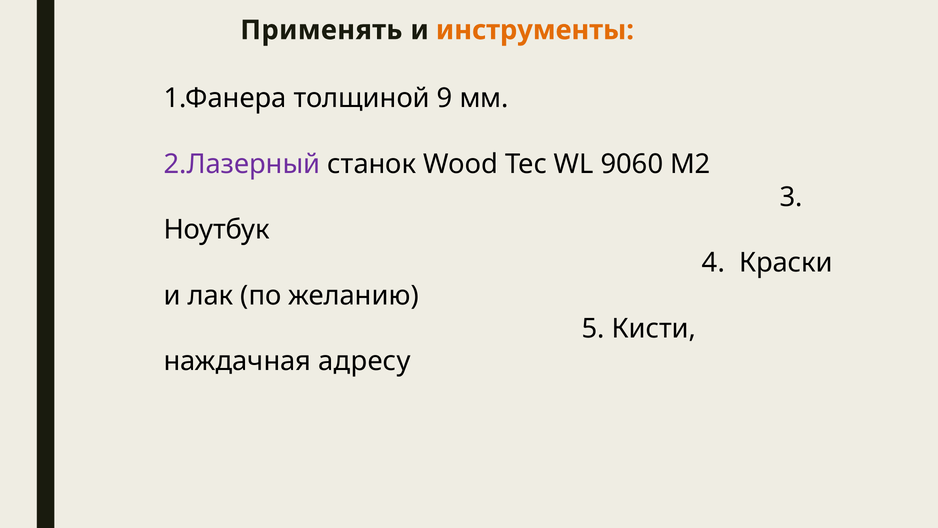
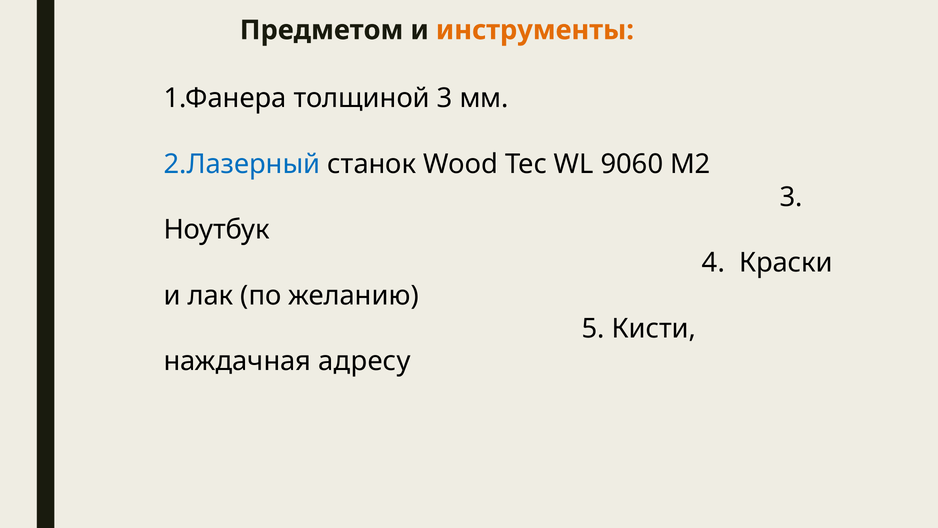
Применять: Применять -> Предметом (322, 30)
толщиной 9: 9 -> 3 (445, 98)
2.Лазерный colour: purple -> blue (242, 164)
